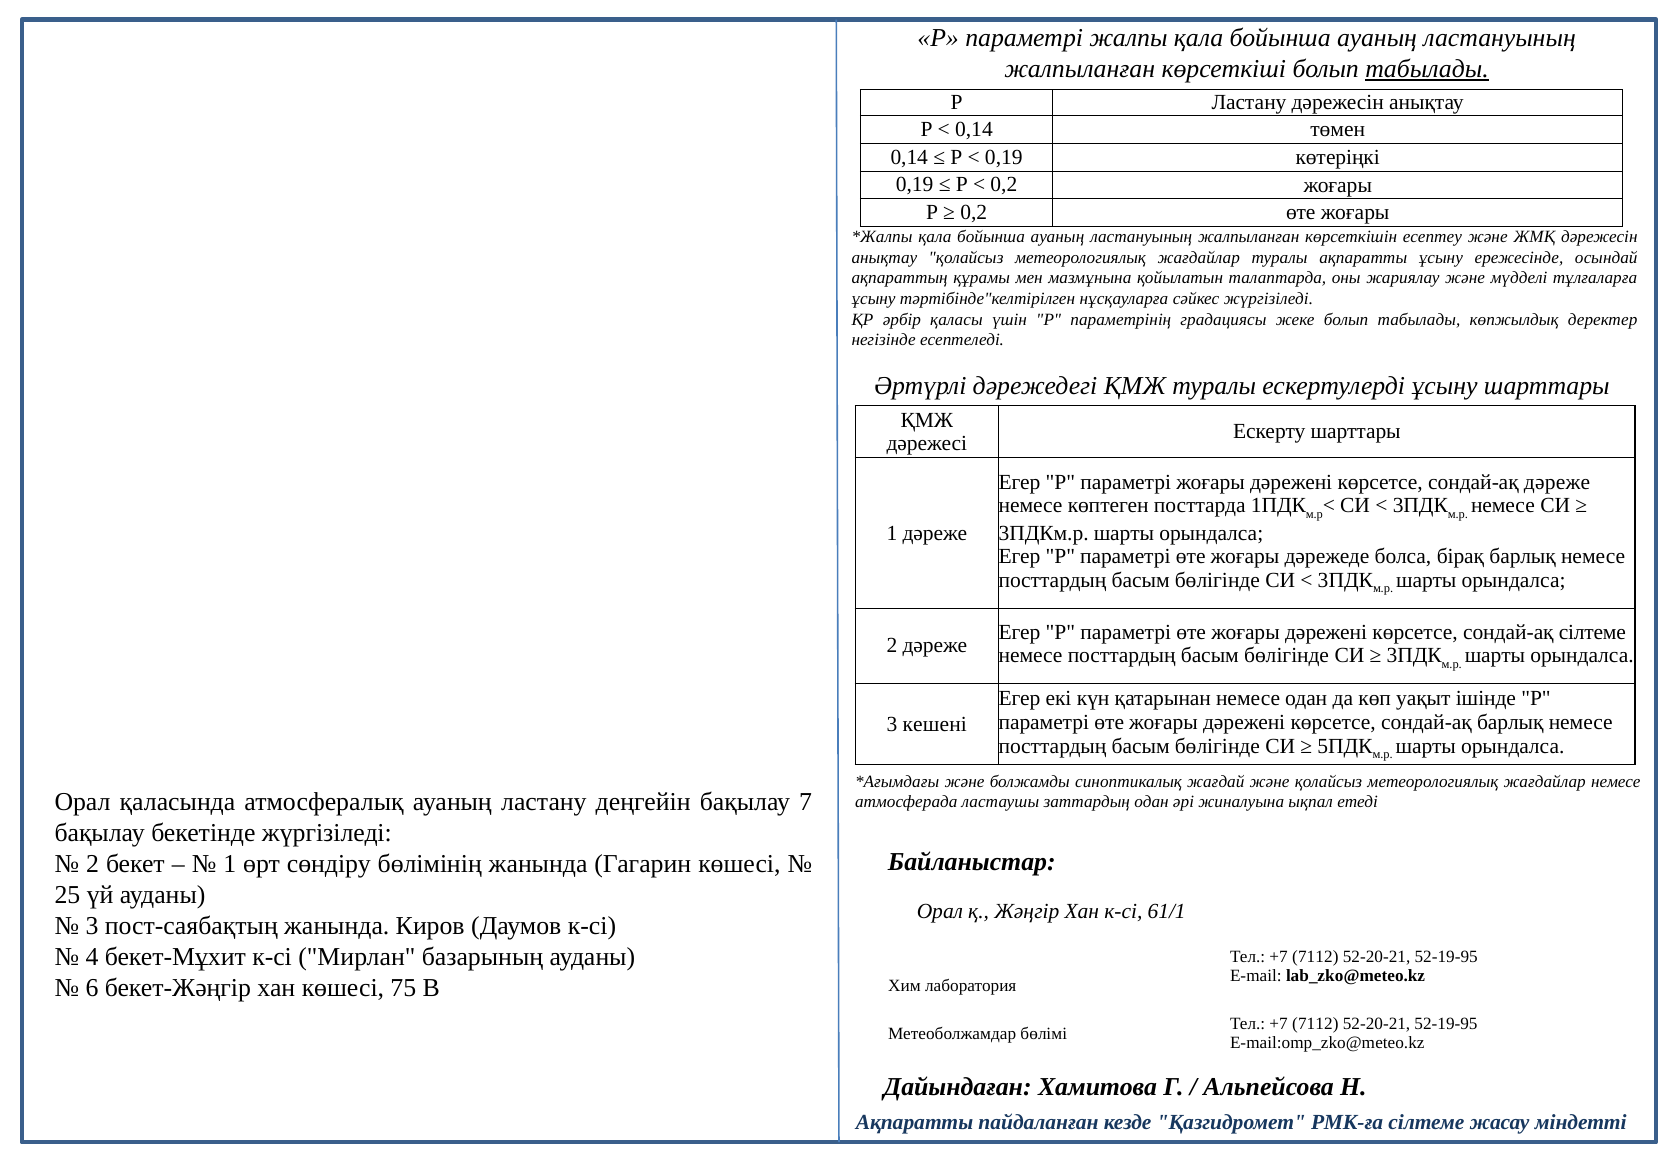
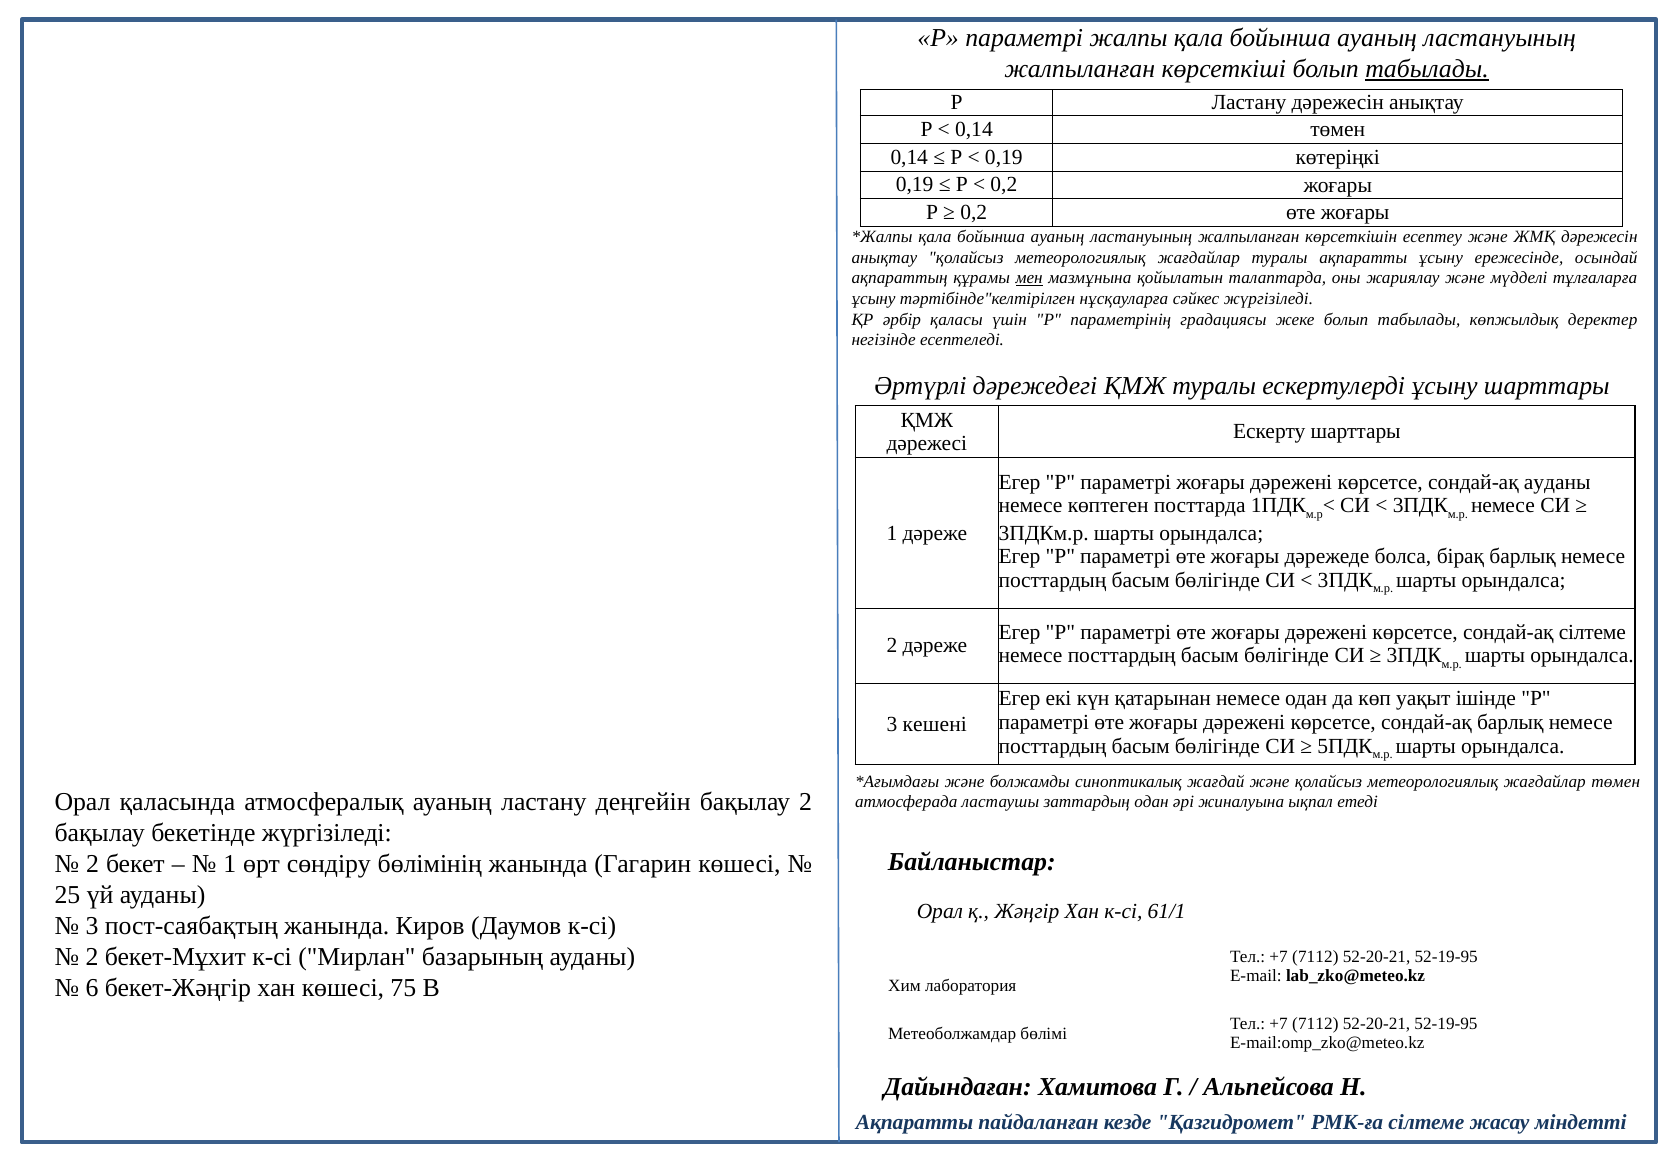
мен underline: none -> present (1029, 278)
сондай-ақ дәреже: дәреже -> ауданы (1557, 482)
жағдайлар немесе: немесе -> төмен (1616, 781)
бақылау 7: 7 -> 2 (806, 802)
4: 4 -> 2 (92, 957)
